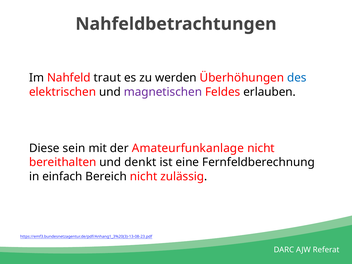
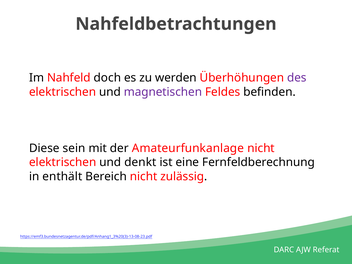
traut: traut -> doch (107, 78)
des colour: blue -> purple (297, 78)
erlauben: erlauben -> befinden (270, 92)
bereithalten: bereithalten -> elektrischen (63, 162)
einfach: einfach -> enthält (62, 176)
